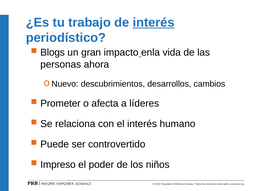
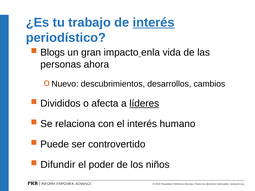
Prometer: Prometer -> Divididos (60, 104)
líderes underline: none -> present (144, 104)
Impreso: Impreso -> Difundir (58, 165)
